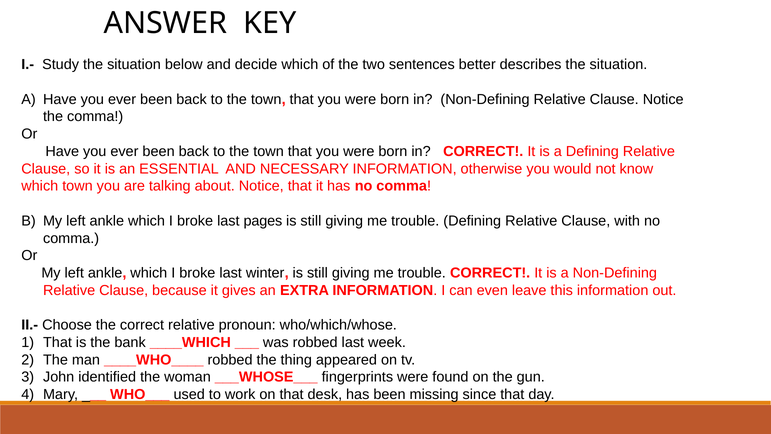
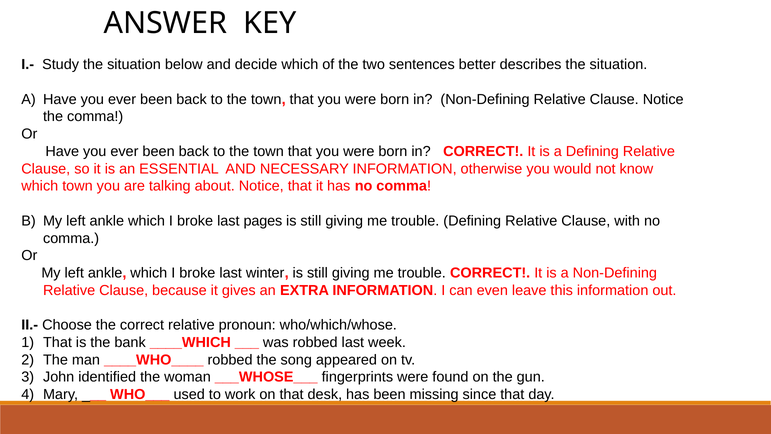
thing: thing -> song (296, 360)
